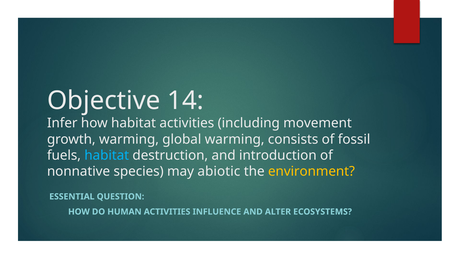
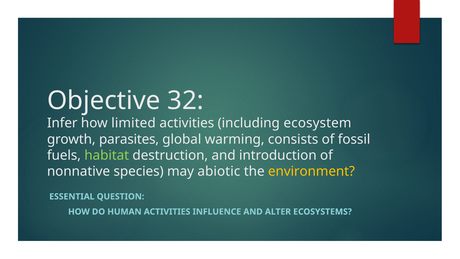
14: 14 -> 32 (186, 100)
how habitat: habitat -> limited (133, 123)
movement: movement -> ecosystem (318, 123)
growth warming: warming -> parasites (129, 139)
habitat colour: light blue -> light green (107, 155)
